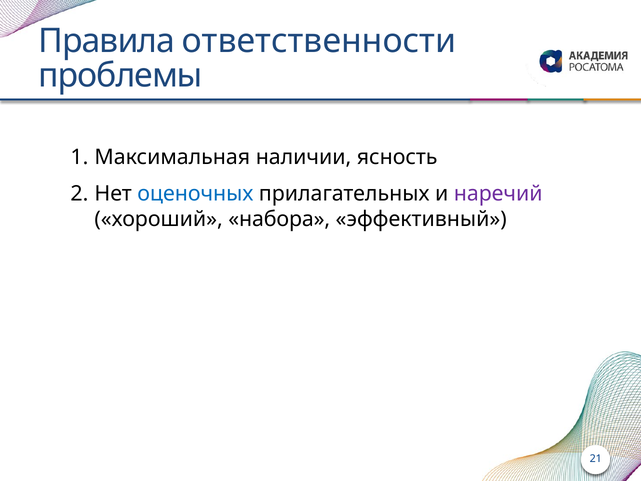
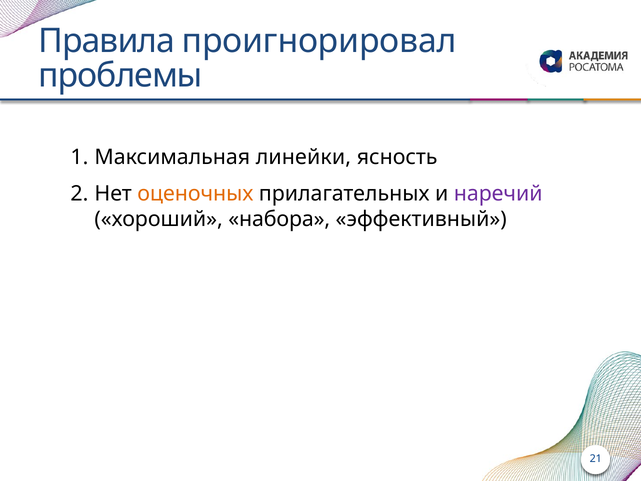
ответственности: ответственности -> проигнорировал (319, 41)
наличии: наличии -> линейки (303, 157)
оценочных colour: blue -> orange (195, 194)
